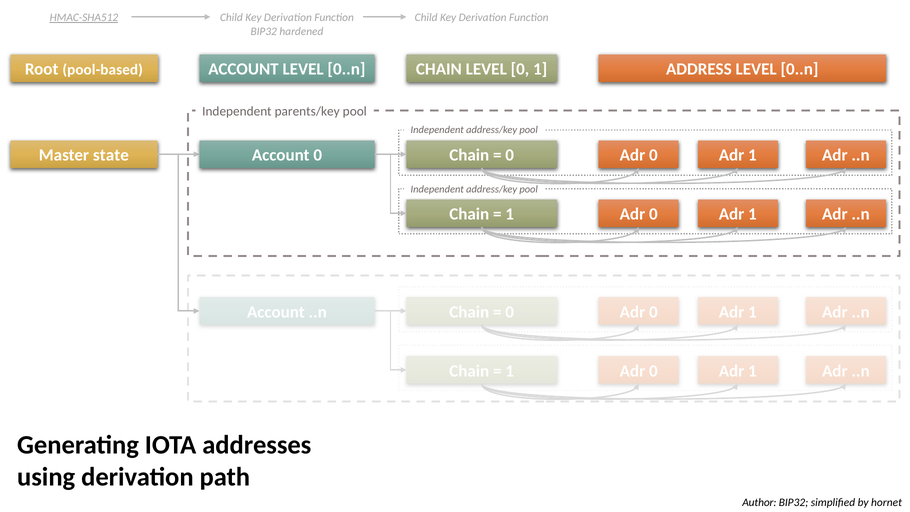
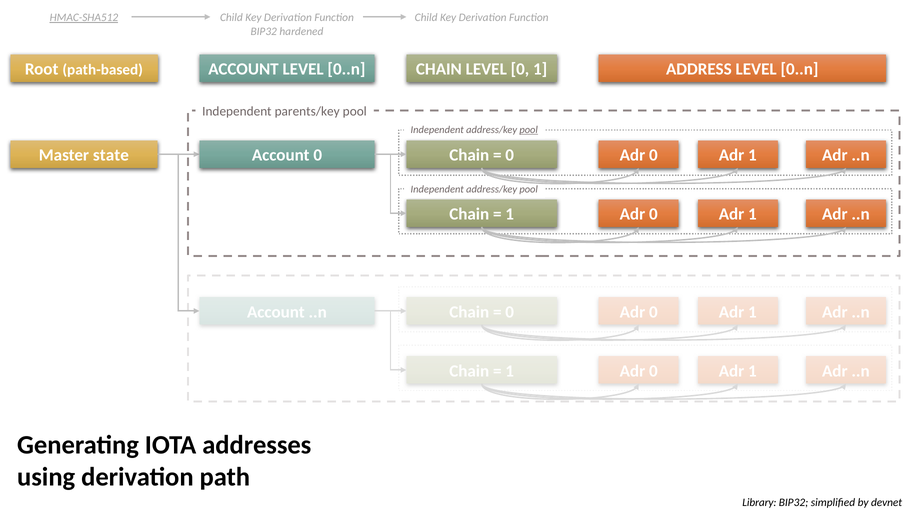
pool-based: pool-based -> path-based (103, 70)
pool underline: none -> present (529, 130)
Author: Author -> Library (759, 502)
hornet: hornet -> devnet (887, 502)
